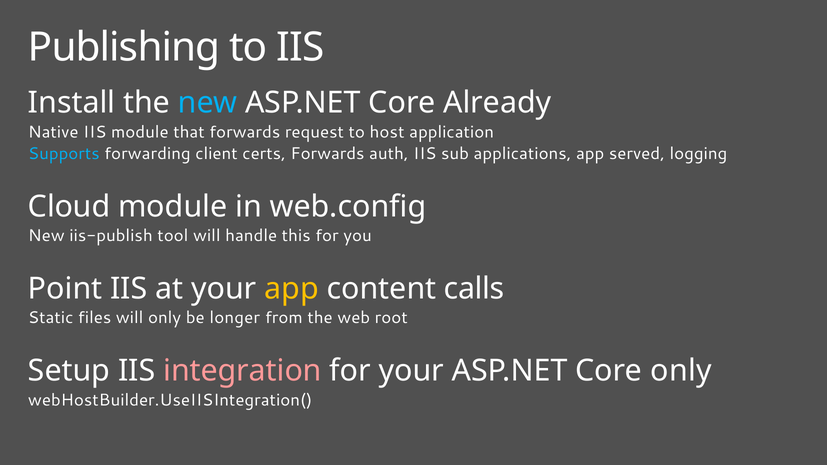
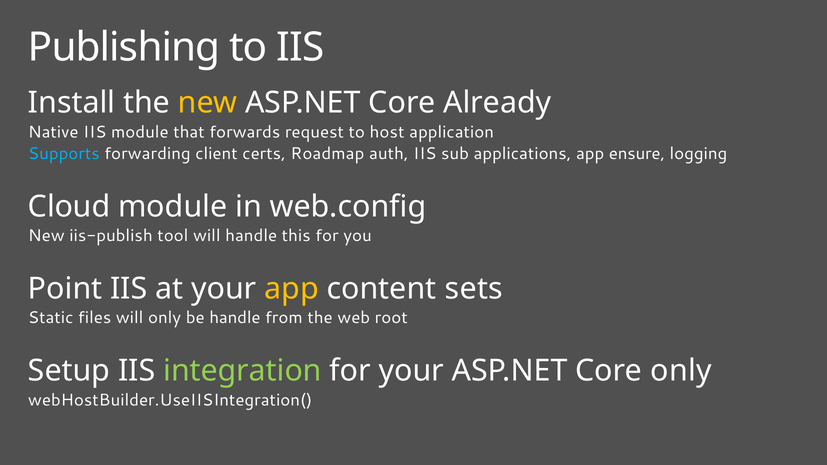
new colour: light blue -> yellow (208, 103)
certs Forwards: Forwards -> Roadmap (327, 154)
served: served -> ensure (637, 154)
calls: calls -> sets (474, 289)
be longer: longer -> handle (235, 318)
integration colour: pink -> light green (242, 371)
